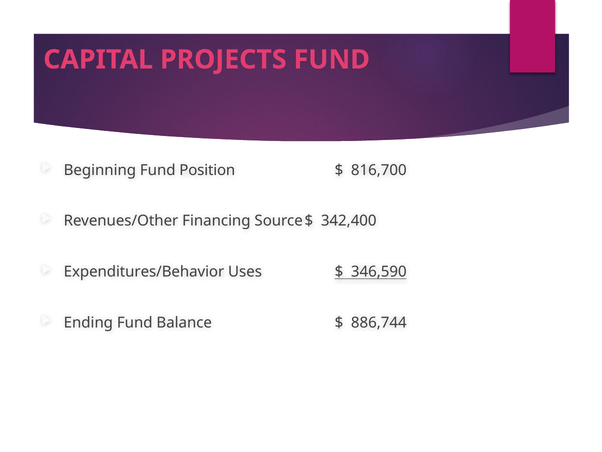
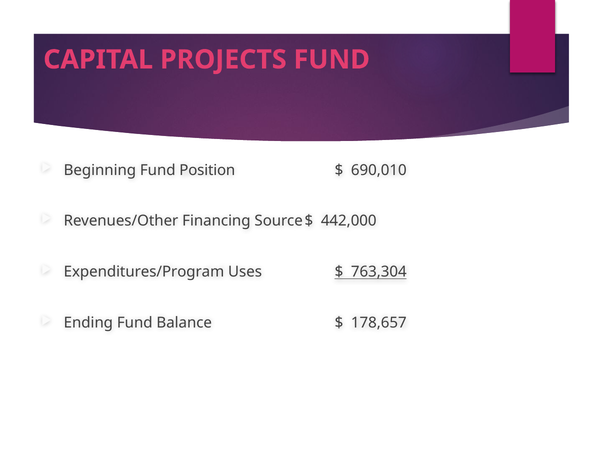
816,700: 816,700 -> 690,010 (379, 170)
342,400: 342,400 -> 442,000 (349, 221)
Expenditures/Behavior: Expenditures/Behavior -> Expenditures/Program (144, 272)
346,590: 346,590 -> 763,304 (379, 272)
886,744: 886,744 -> 178,657 (379, 322)
